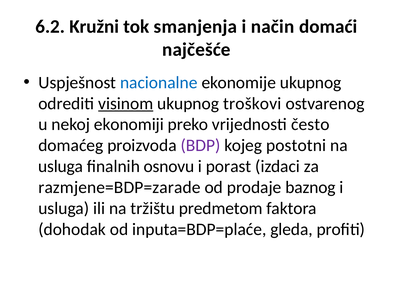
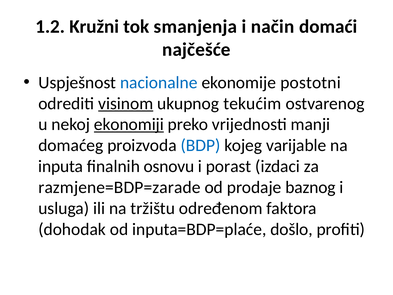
6.2: 6.2 -> 1.2 (50, 27)
ekonomije ukupnog: ukupnog -> postotni (311, 82)
troškovi: troškovi -> tekućim (252, 103)
ekonomiji underline: none -> present (129, 124)
često: često -> manji (310, 124)
BDP colour: purple -> blue (201, 145)
postotni: postotni -> varijable (296, 145)
usluga: usluga -> inputa (61, 166)
predmetom: predmetom -> određenom (221, 208)
gleda: gleda -> došlo (291, 229)
